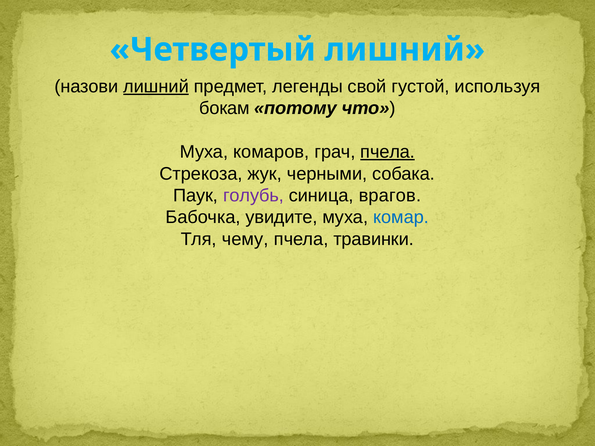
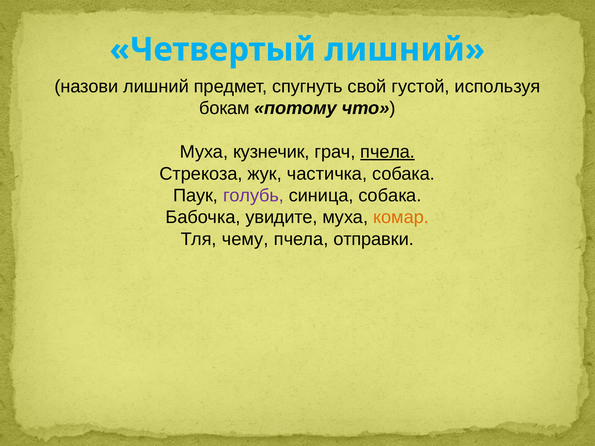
лишний underline: present -> none (156, 87)
легенды: легенды -> спугнуть (308, 87)
комаров: комаров -> кузнечик (271, 152)
черными: черными -> частичка (327, 174)
синица врагов: врагов -> собака (390, 196)
комар colour: blue -> orange (401, 217)
травинки: травинки -> отправки (374, 239)
